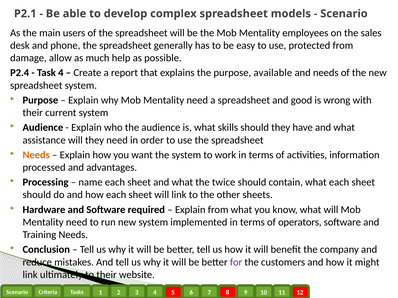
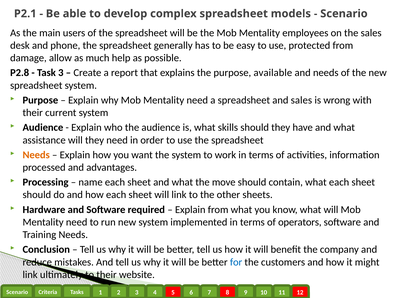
P2.4: P2.4 -> P2.8 (20, 73)
Task 4: 4 -> 3 (61, 73)
and good: good -> sales (301, 100)
twice: twice -> move (224, 182)
for colour: purple -> blue (236, 263)
